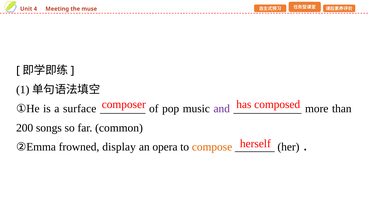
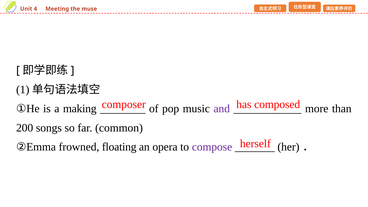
surface: surface -> making (80, 109)
display: display -> floating (119, 147)
compose colour: orange -> purple (212, 147)
